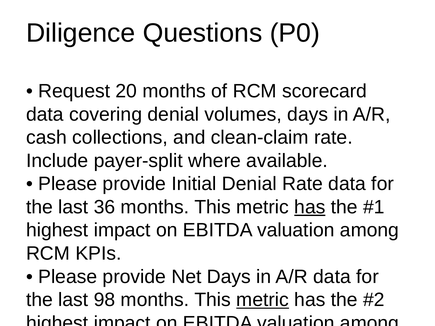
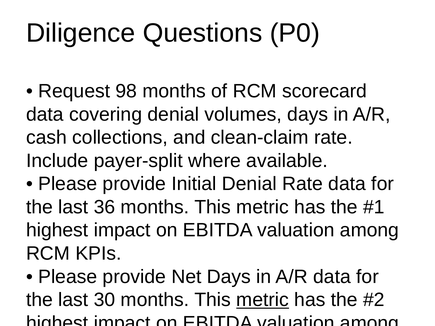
20: 20 -> 98 (126, 91)
has underline: present -> none (310, 207)
98: 98 -> 30 (104, 300)
